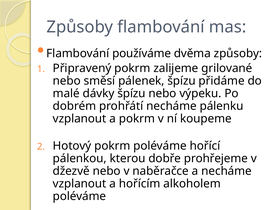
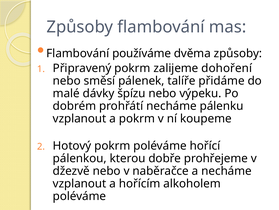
grilované: grilované -> dohoření (227, 68)
pálenek špízu: špízu -> talíře (182, 81)
